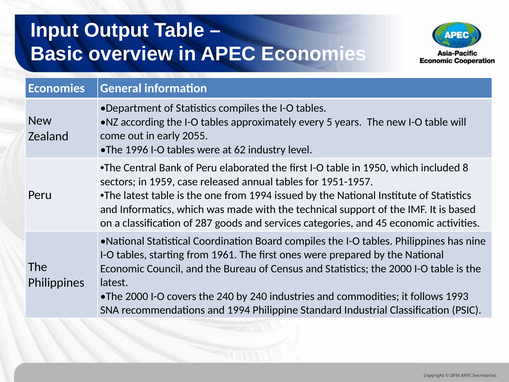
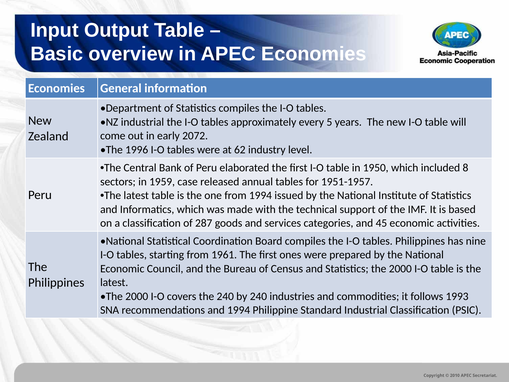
NZ according: according -> industrial (142, 122)
2055: 2055 -> 2072 (195, 136)
